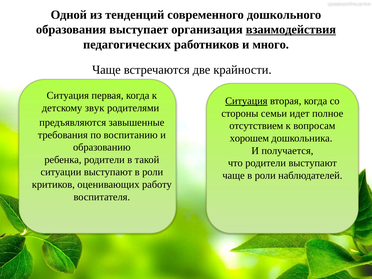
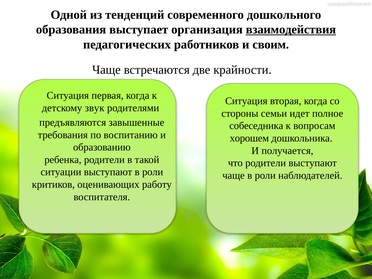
много: много -> своим (271, 44)
Ситуация underline: present -> none (246, 101)
отсутствием: отсутствием -> собеседника (256, 126)
